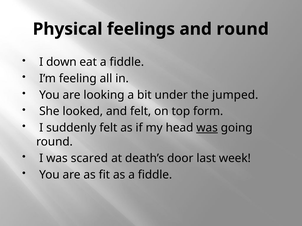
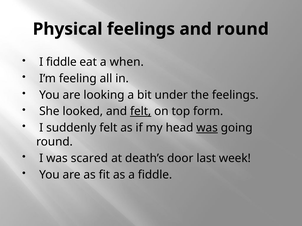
I down: down -> fiddle (61, 62)
eat a fiddle: fiddle -> when (127, 62)
the jumped: jumped -> feelings (235, 95)
felt underline: none -> present (141, 112)
